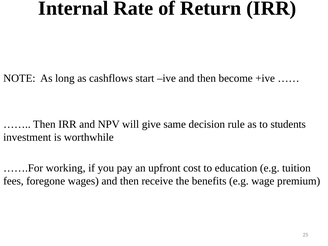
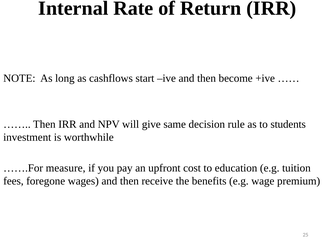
working: working -> measure (66, 168)
